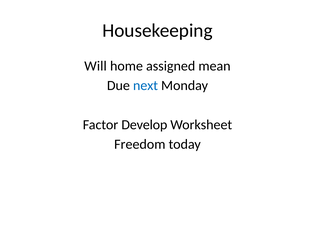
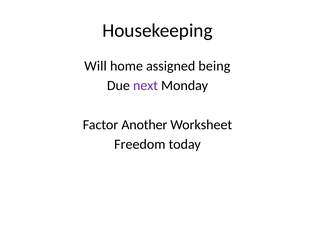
mean: mean -> being (214, 66)
next colour: blue -> purple (145, 86)
Develop: Develop -> Another (144, 125)
